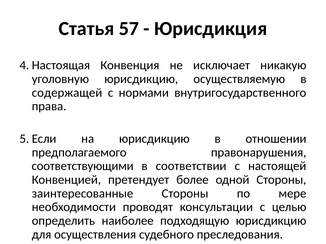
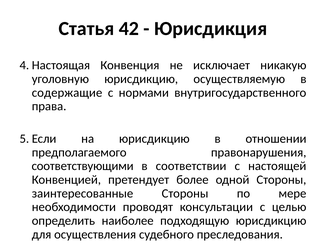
57: 57 -> 42 (129, 29)
содержащей: содержащей -> содержащие (67, 93)
